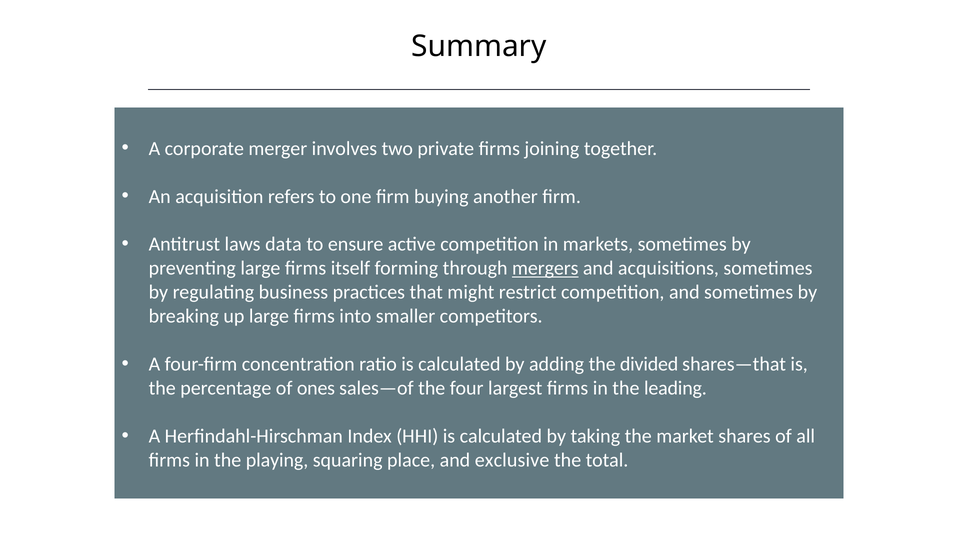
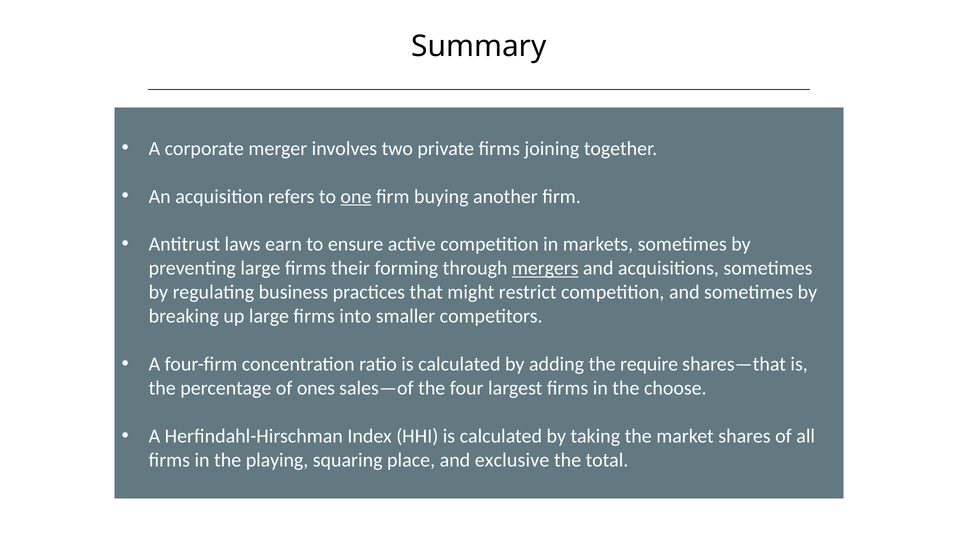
one underline: none -> present (356, 196)
data: data -> earn (284, 244)
itself: itself -> their (350, 268)
divided: divided -> require (649, 364)
leading: leading -> choose (675, 388)
